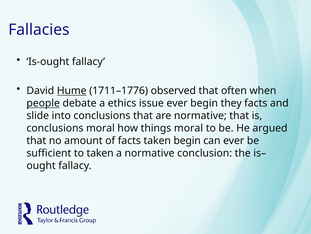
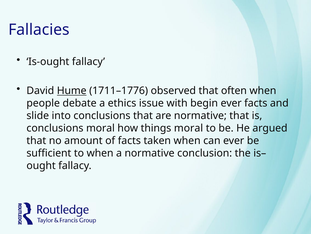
people underline: present -> none (43, 103)
issue ever: ever -> with (177, 103)
begin they: they -> ever (231, 103)
taken begin: begin -> when (187, 140)
to taken: taken -> when (100, 153)
